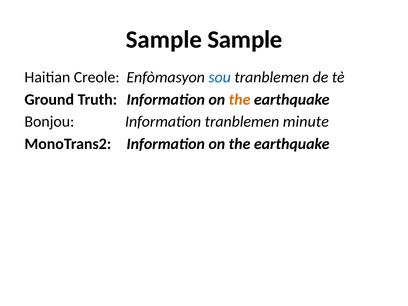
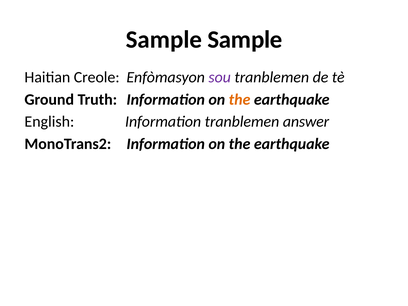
sou colour: blue -> purple (220, 77)
Bonjou: Bonjou -> English (49, 122)
minute: minute -> answer (306, 122)
